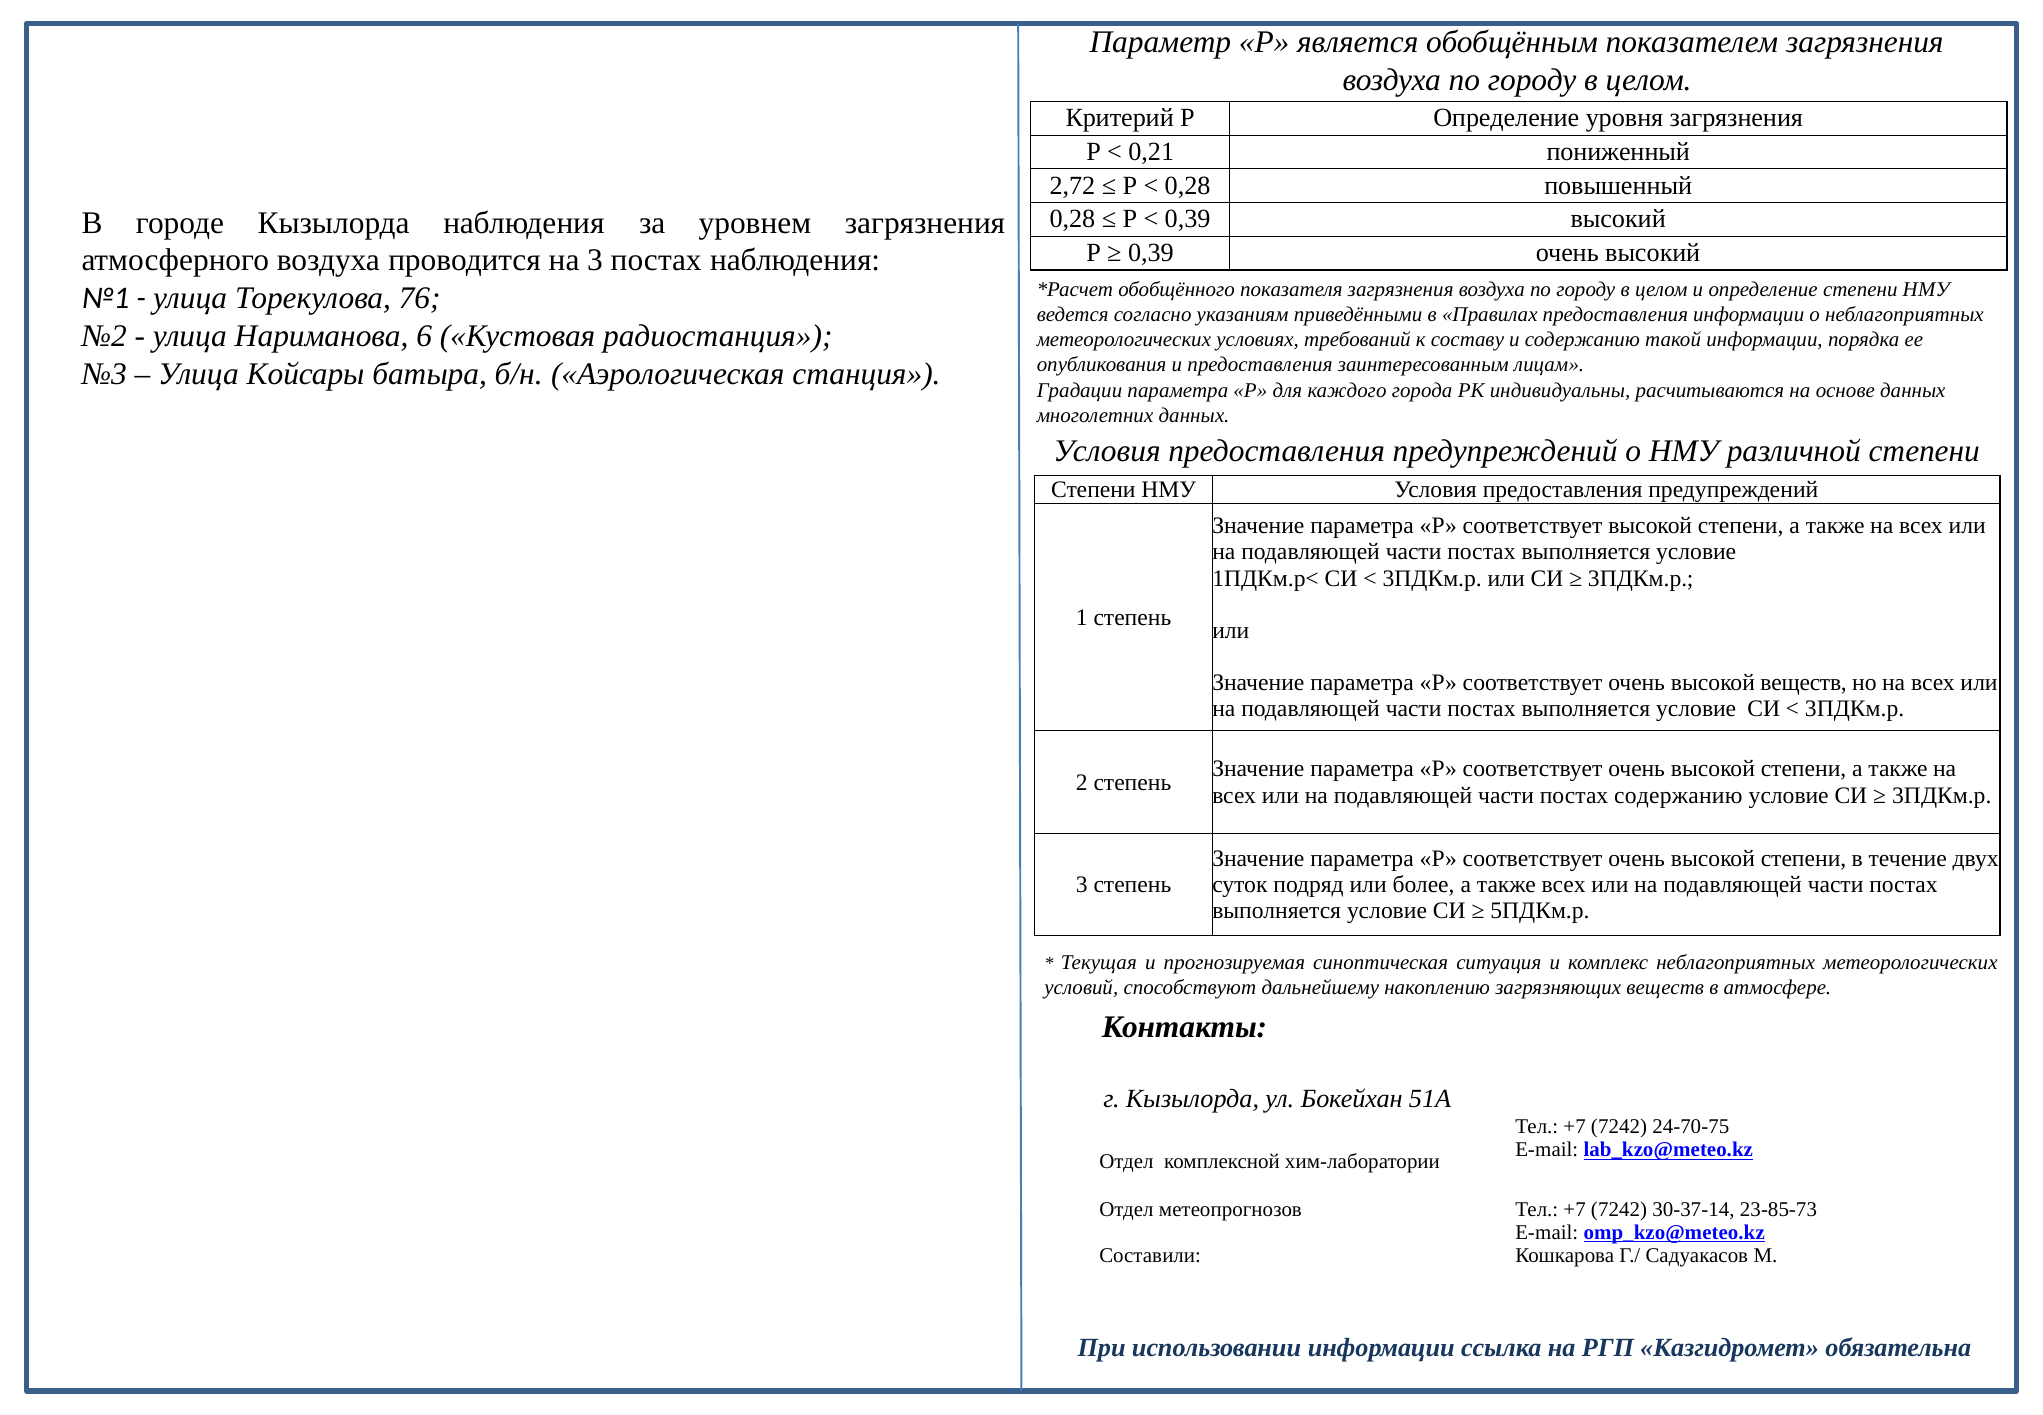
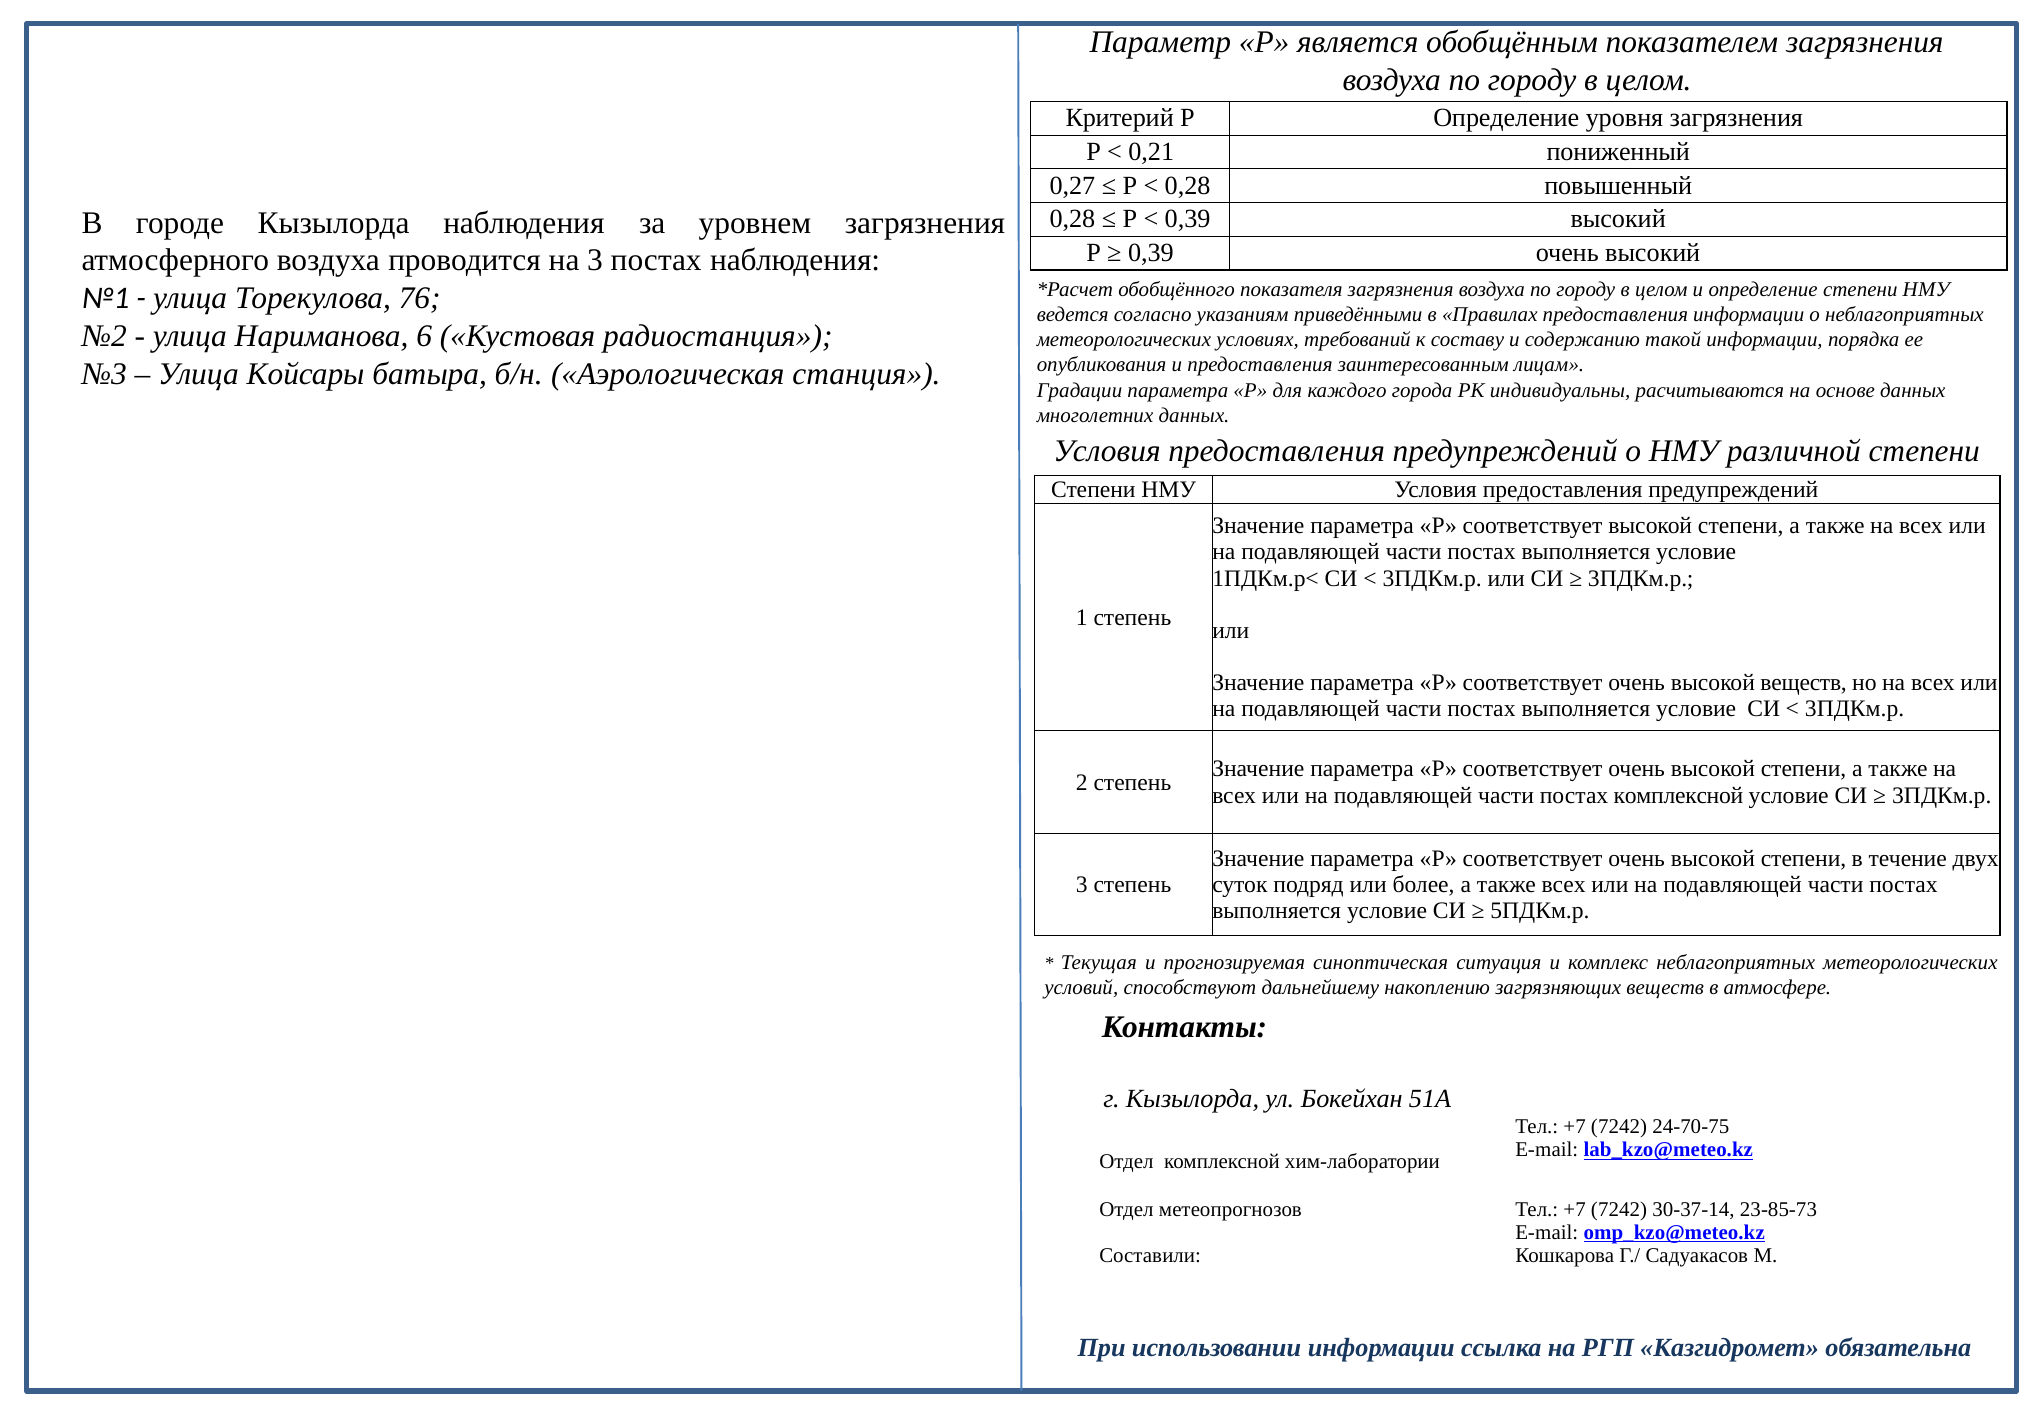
2,72: 2,72 -> 0,27 (1072, 185)
постах содержанию: содержанию -> комплексной (1679, 795)
